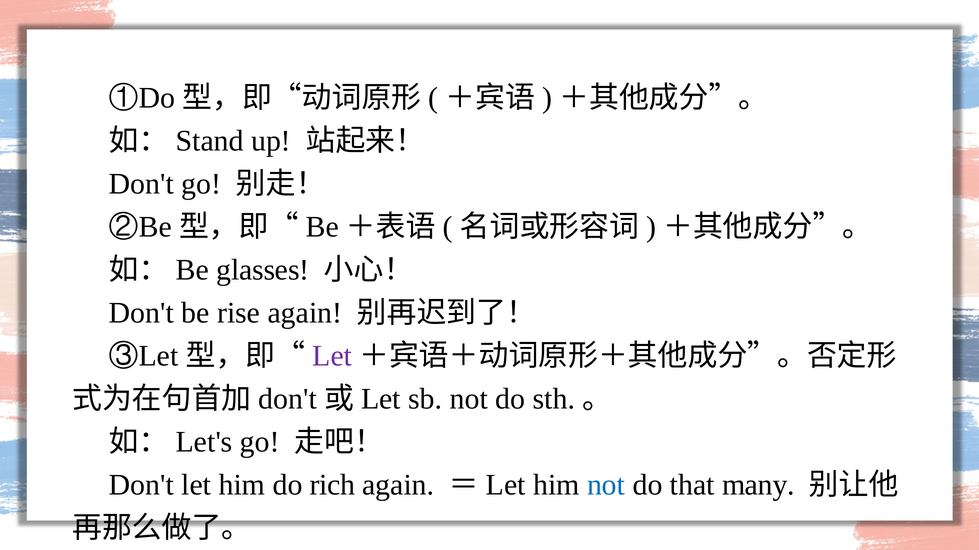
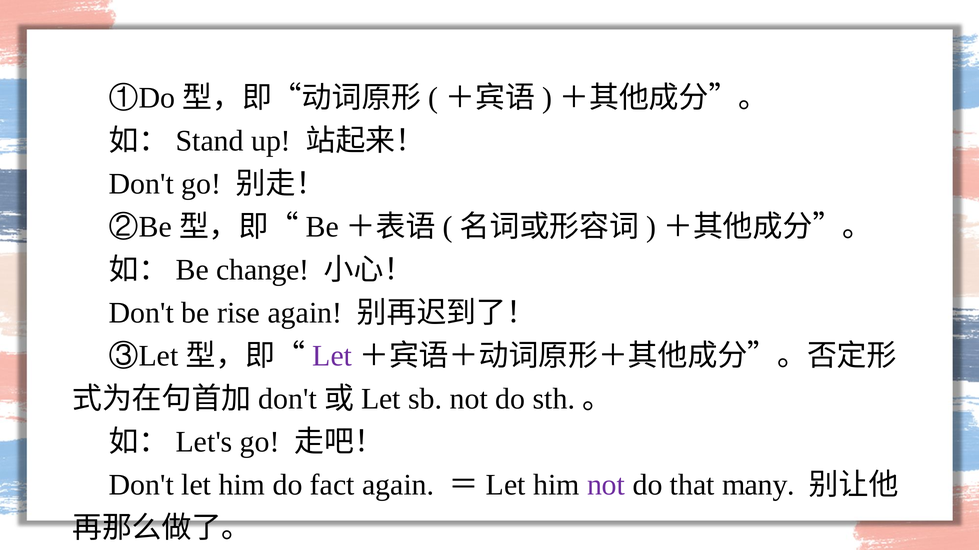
glasses: glasses -> change (263, 270)
rich: rich -> fact (332, 486)
not colour: blue -> purple (606, 486)
